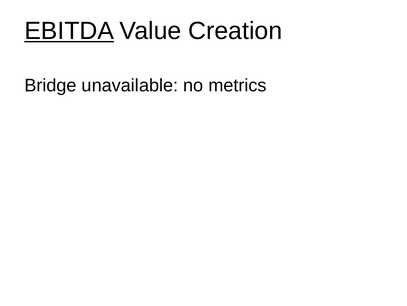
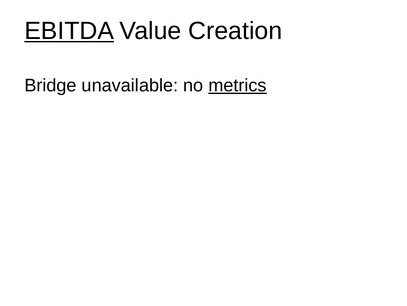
metrics underline: none -> present (238, 85)
